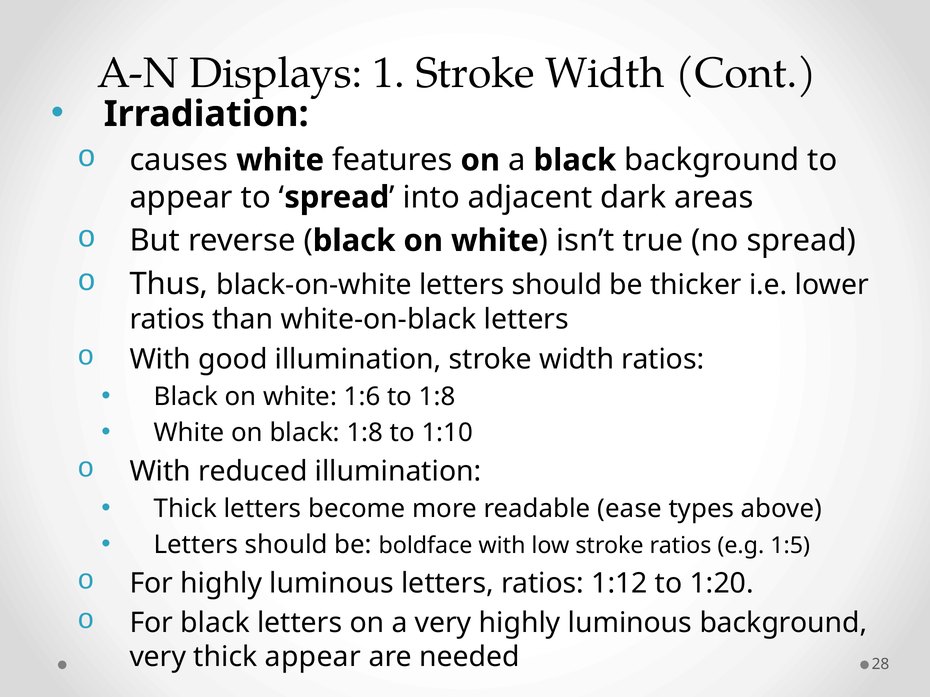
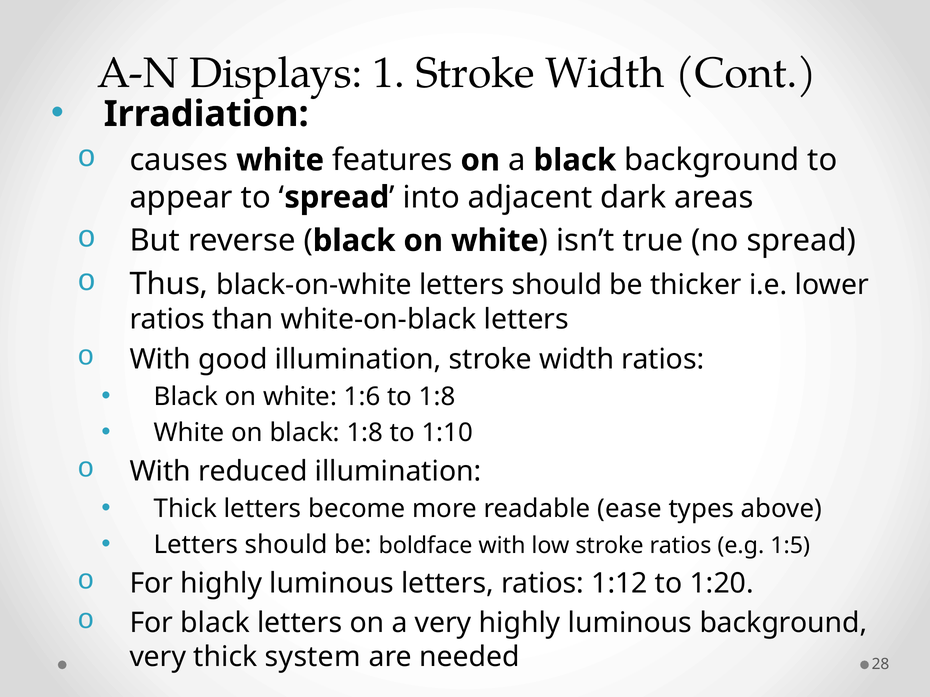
thick appear: appear -> system (313, 658)
